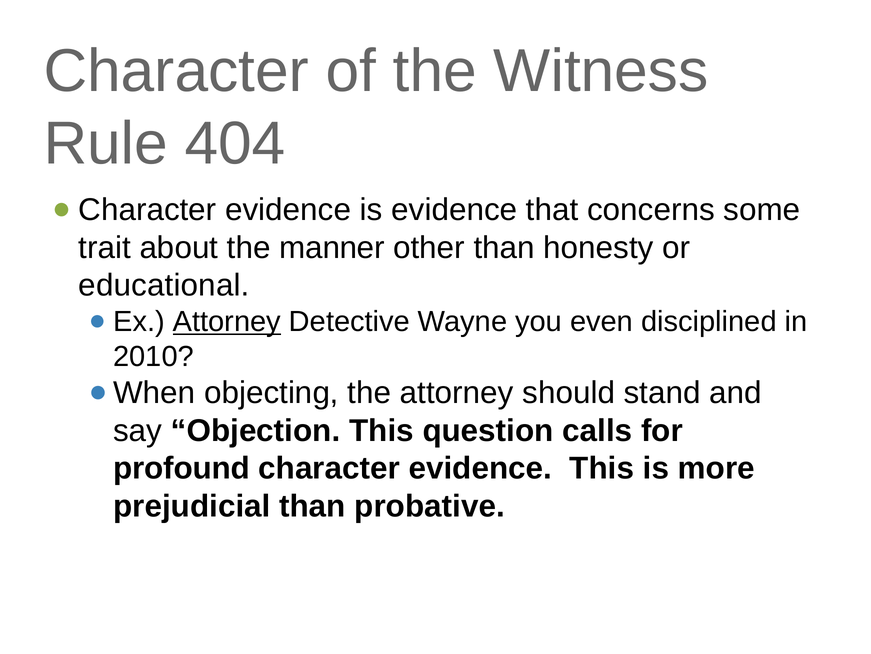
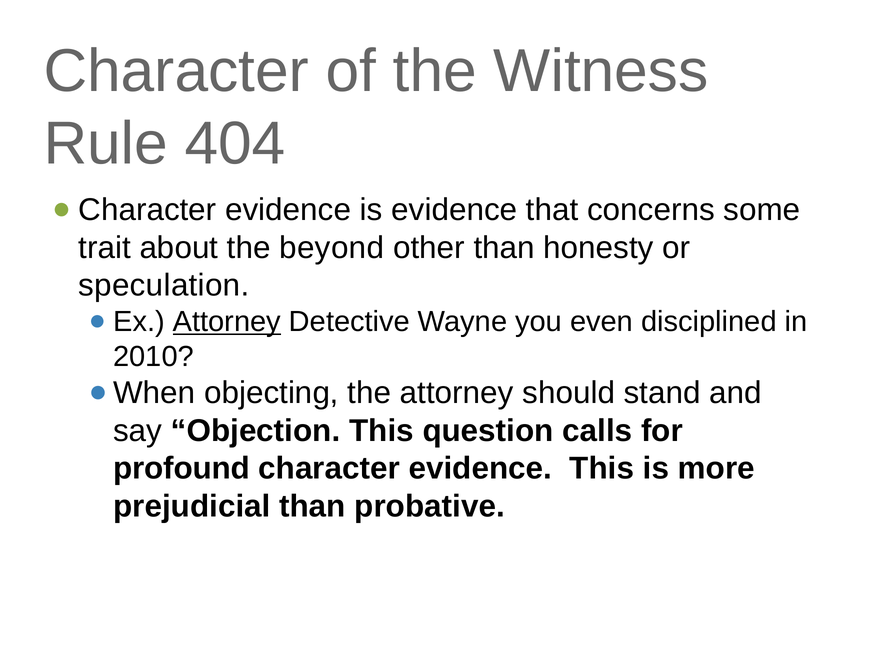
manner: manner -> beyond (332, 247)
educational: educational -> speculation (164, 285)
